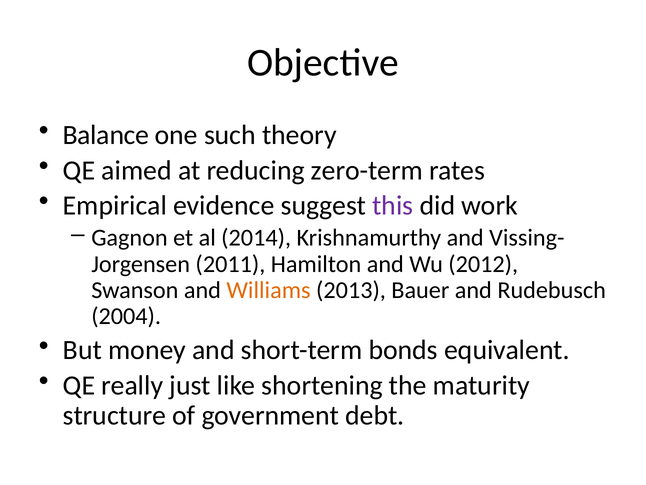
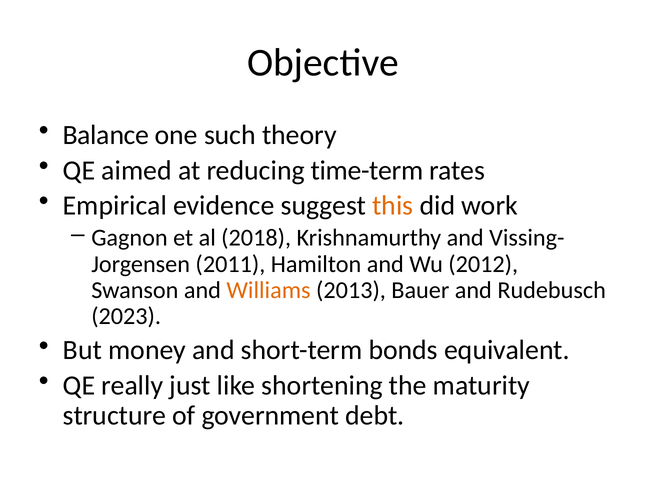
zero-term: zero-term -> time-term (367, 170)
this colour: purple -> orange (393, 205)
2014: 2014 -> 2018 (256, 238)
2004: 2004 -> 2023 (126, 316)
